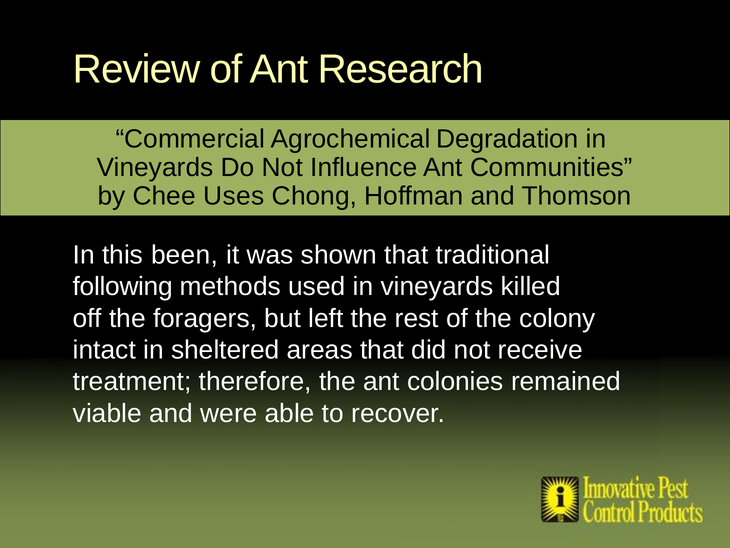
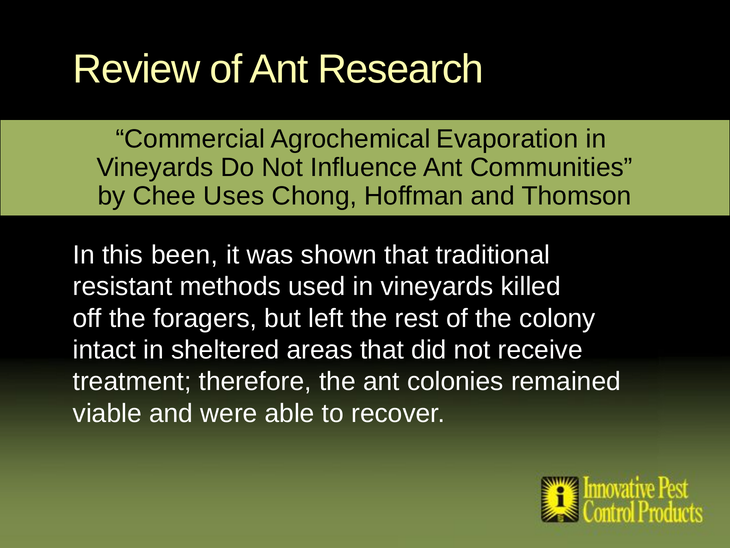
Degradation: Degradation -> Evaporation (507, 139)
following: following -> resistant (123, 287)
